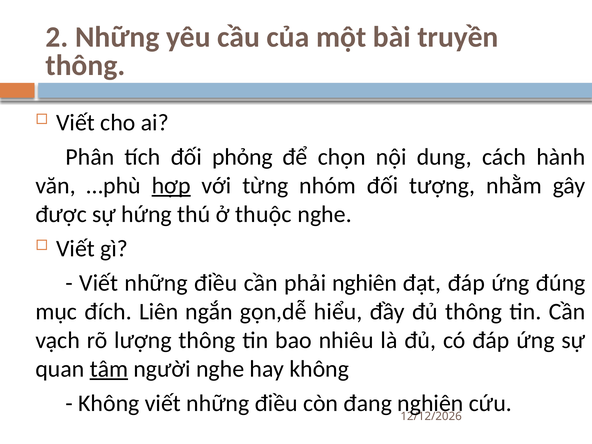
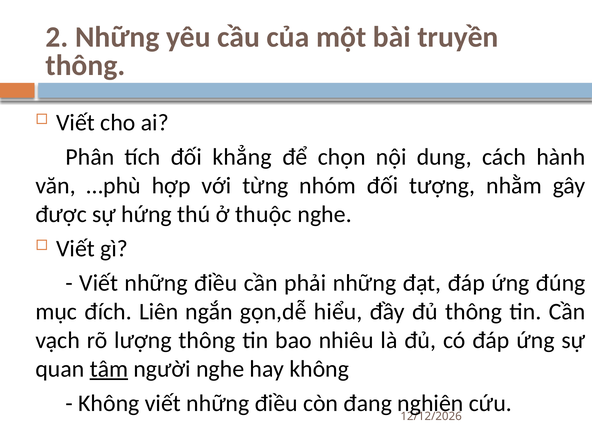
phỏng: phỏng -> khẳng (242, 157)
hợp underline: present -> none (171, 186)
phải nghiên: nghiên -> những (364, 283)
